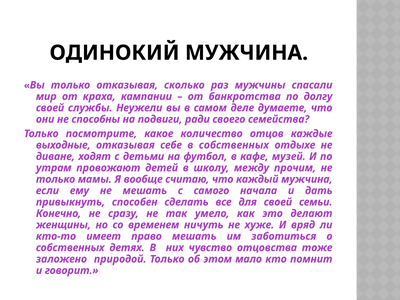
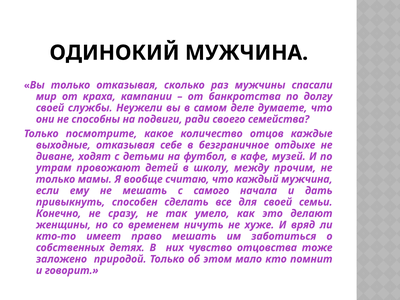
в собственных: собственных -> безграничное (234, 145)
